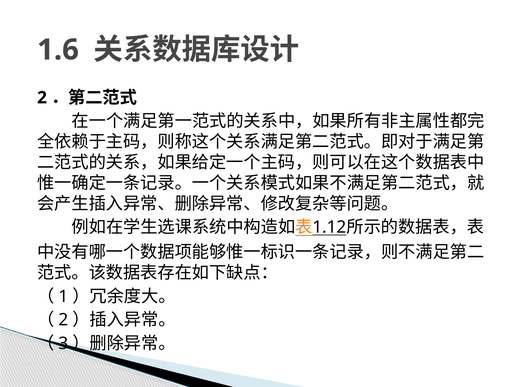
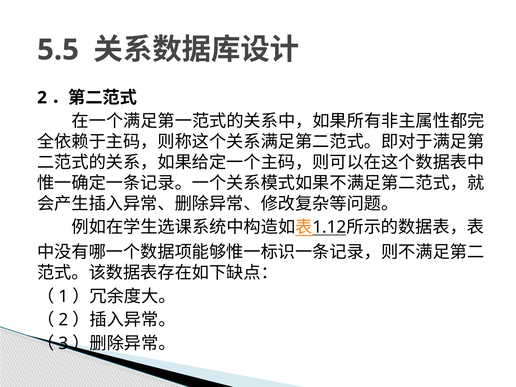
1.6: 1.6 -> 5.5 (58, 50)
